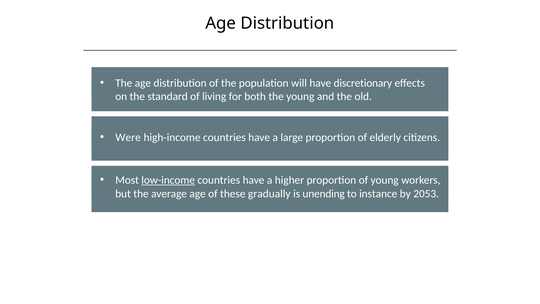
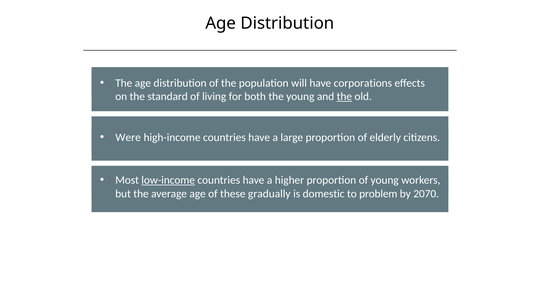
discretionary: discretionary -> corporations (363, 83)
the underline: none -> present (344, 96)
unending: unending -> domestic (324, 194)
instance: instance -> problem (378, 194)
2053: 2053 -> 2070 (426, 194)
